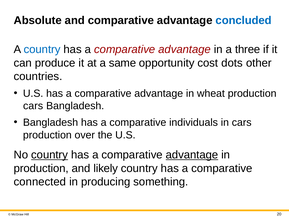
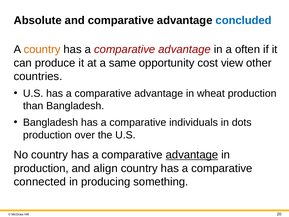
country colour: blue -> orange (42, 49)
three: three -> often (248, 49)
dots: dots -> view (232, 63)
cars: cars -> than (33, 106)
in cars: cars -> dots (242, 122)
country underline: present -> none (50, 155)
likely: likely -> align (106, 168)
